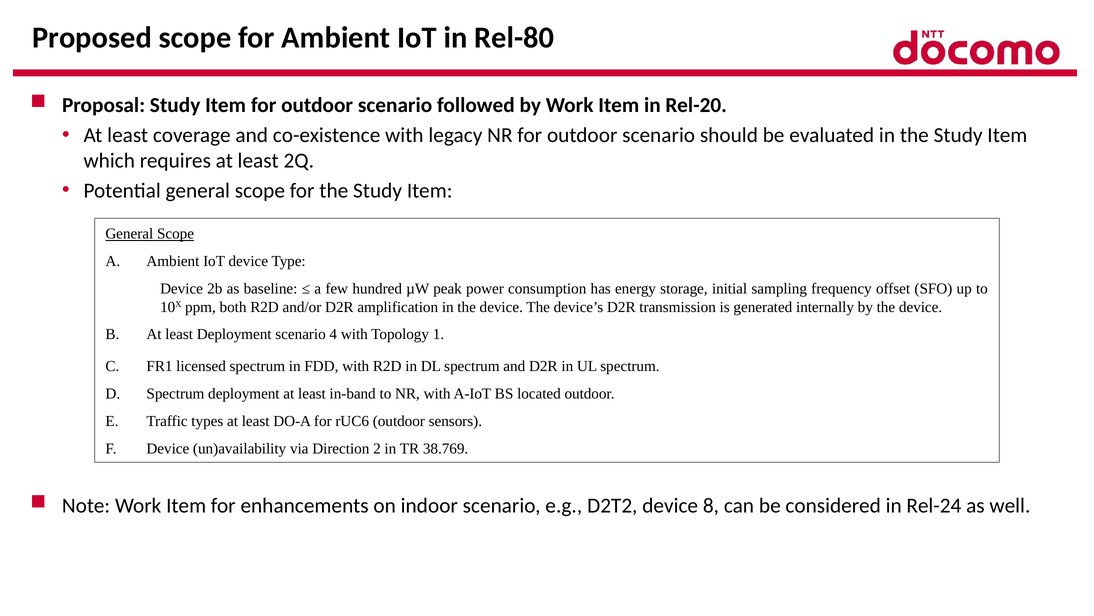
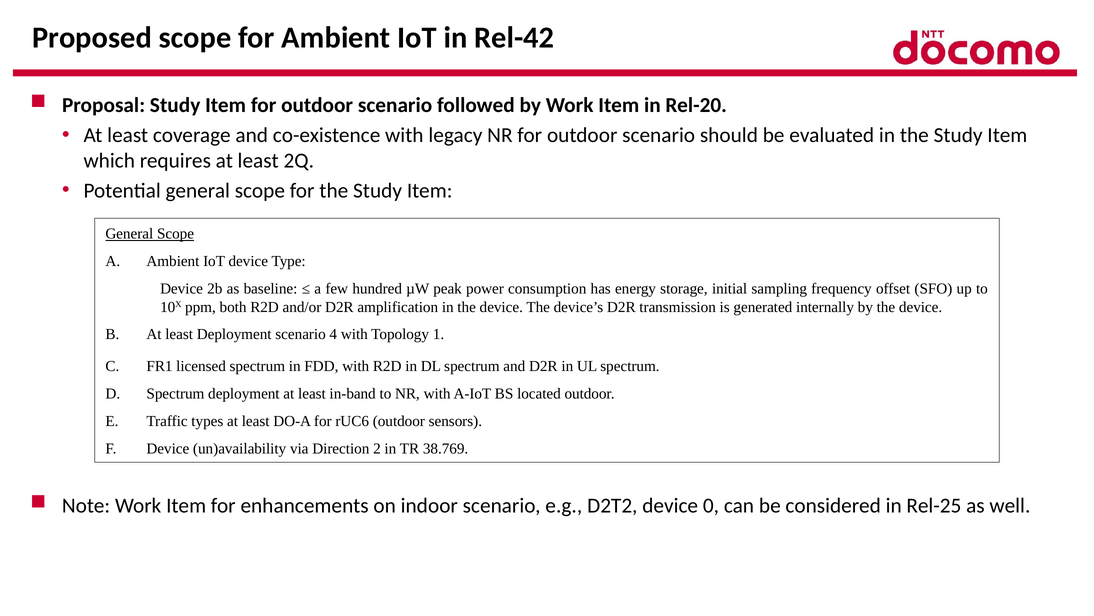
Rel-80: Rel-80 -> Rel-42 (514, 38)
8: 8 -> 0 (711, 505)
Rel-24: Rel-24 -> Rel-25 (934, 505)
